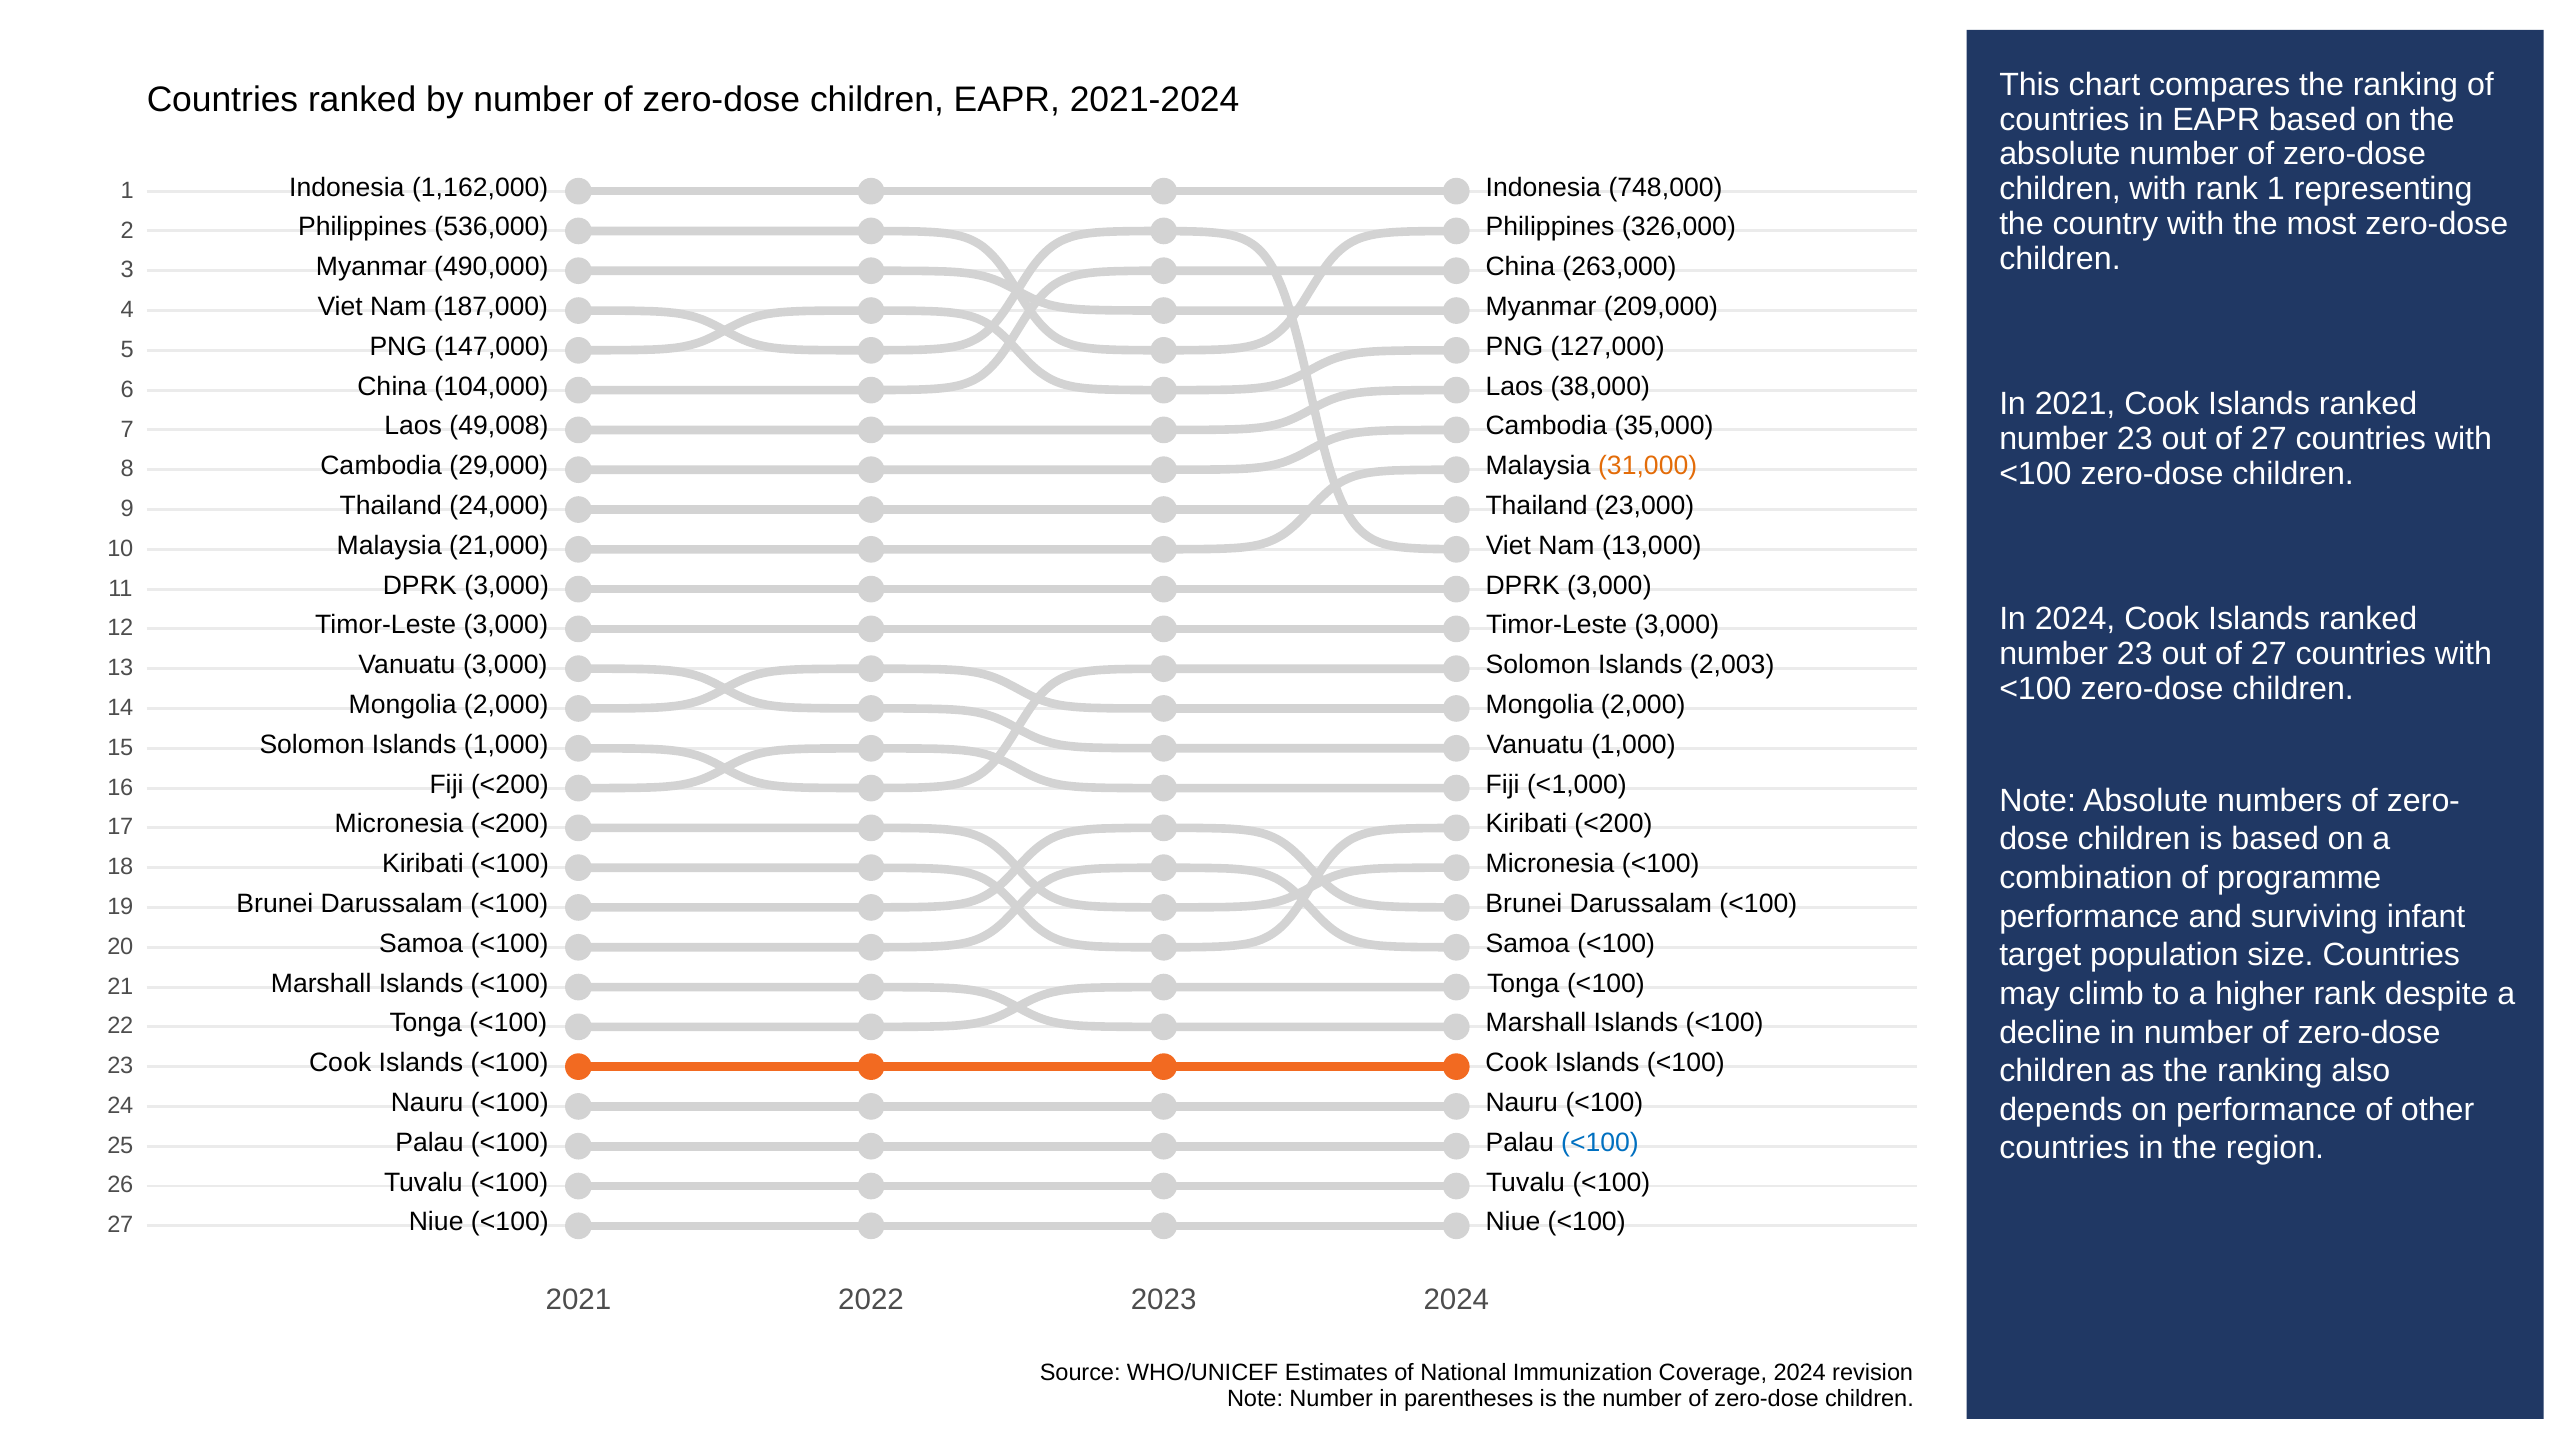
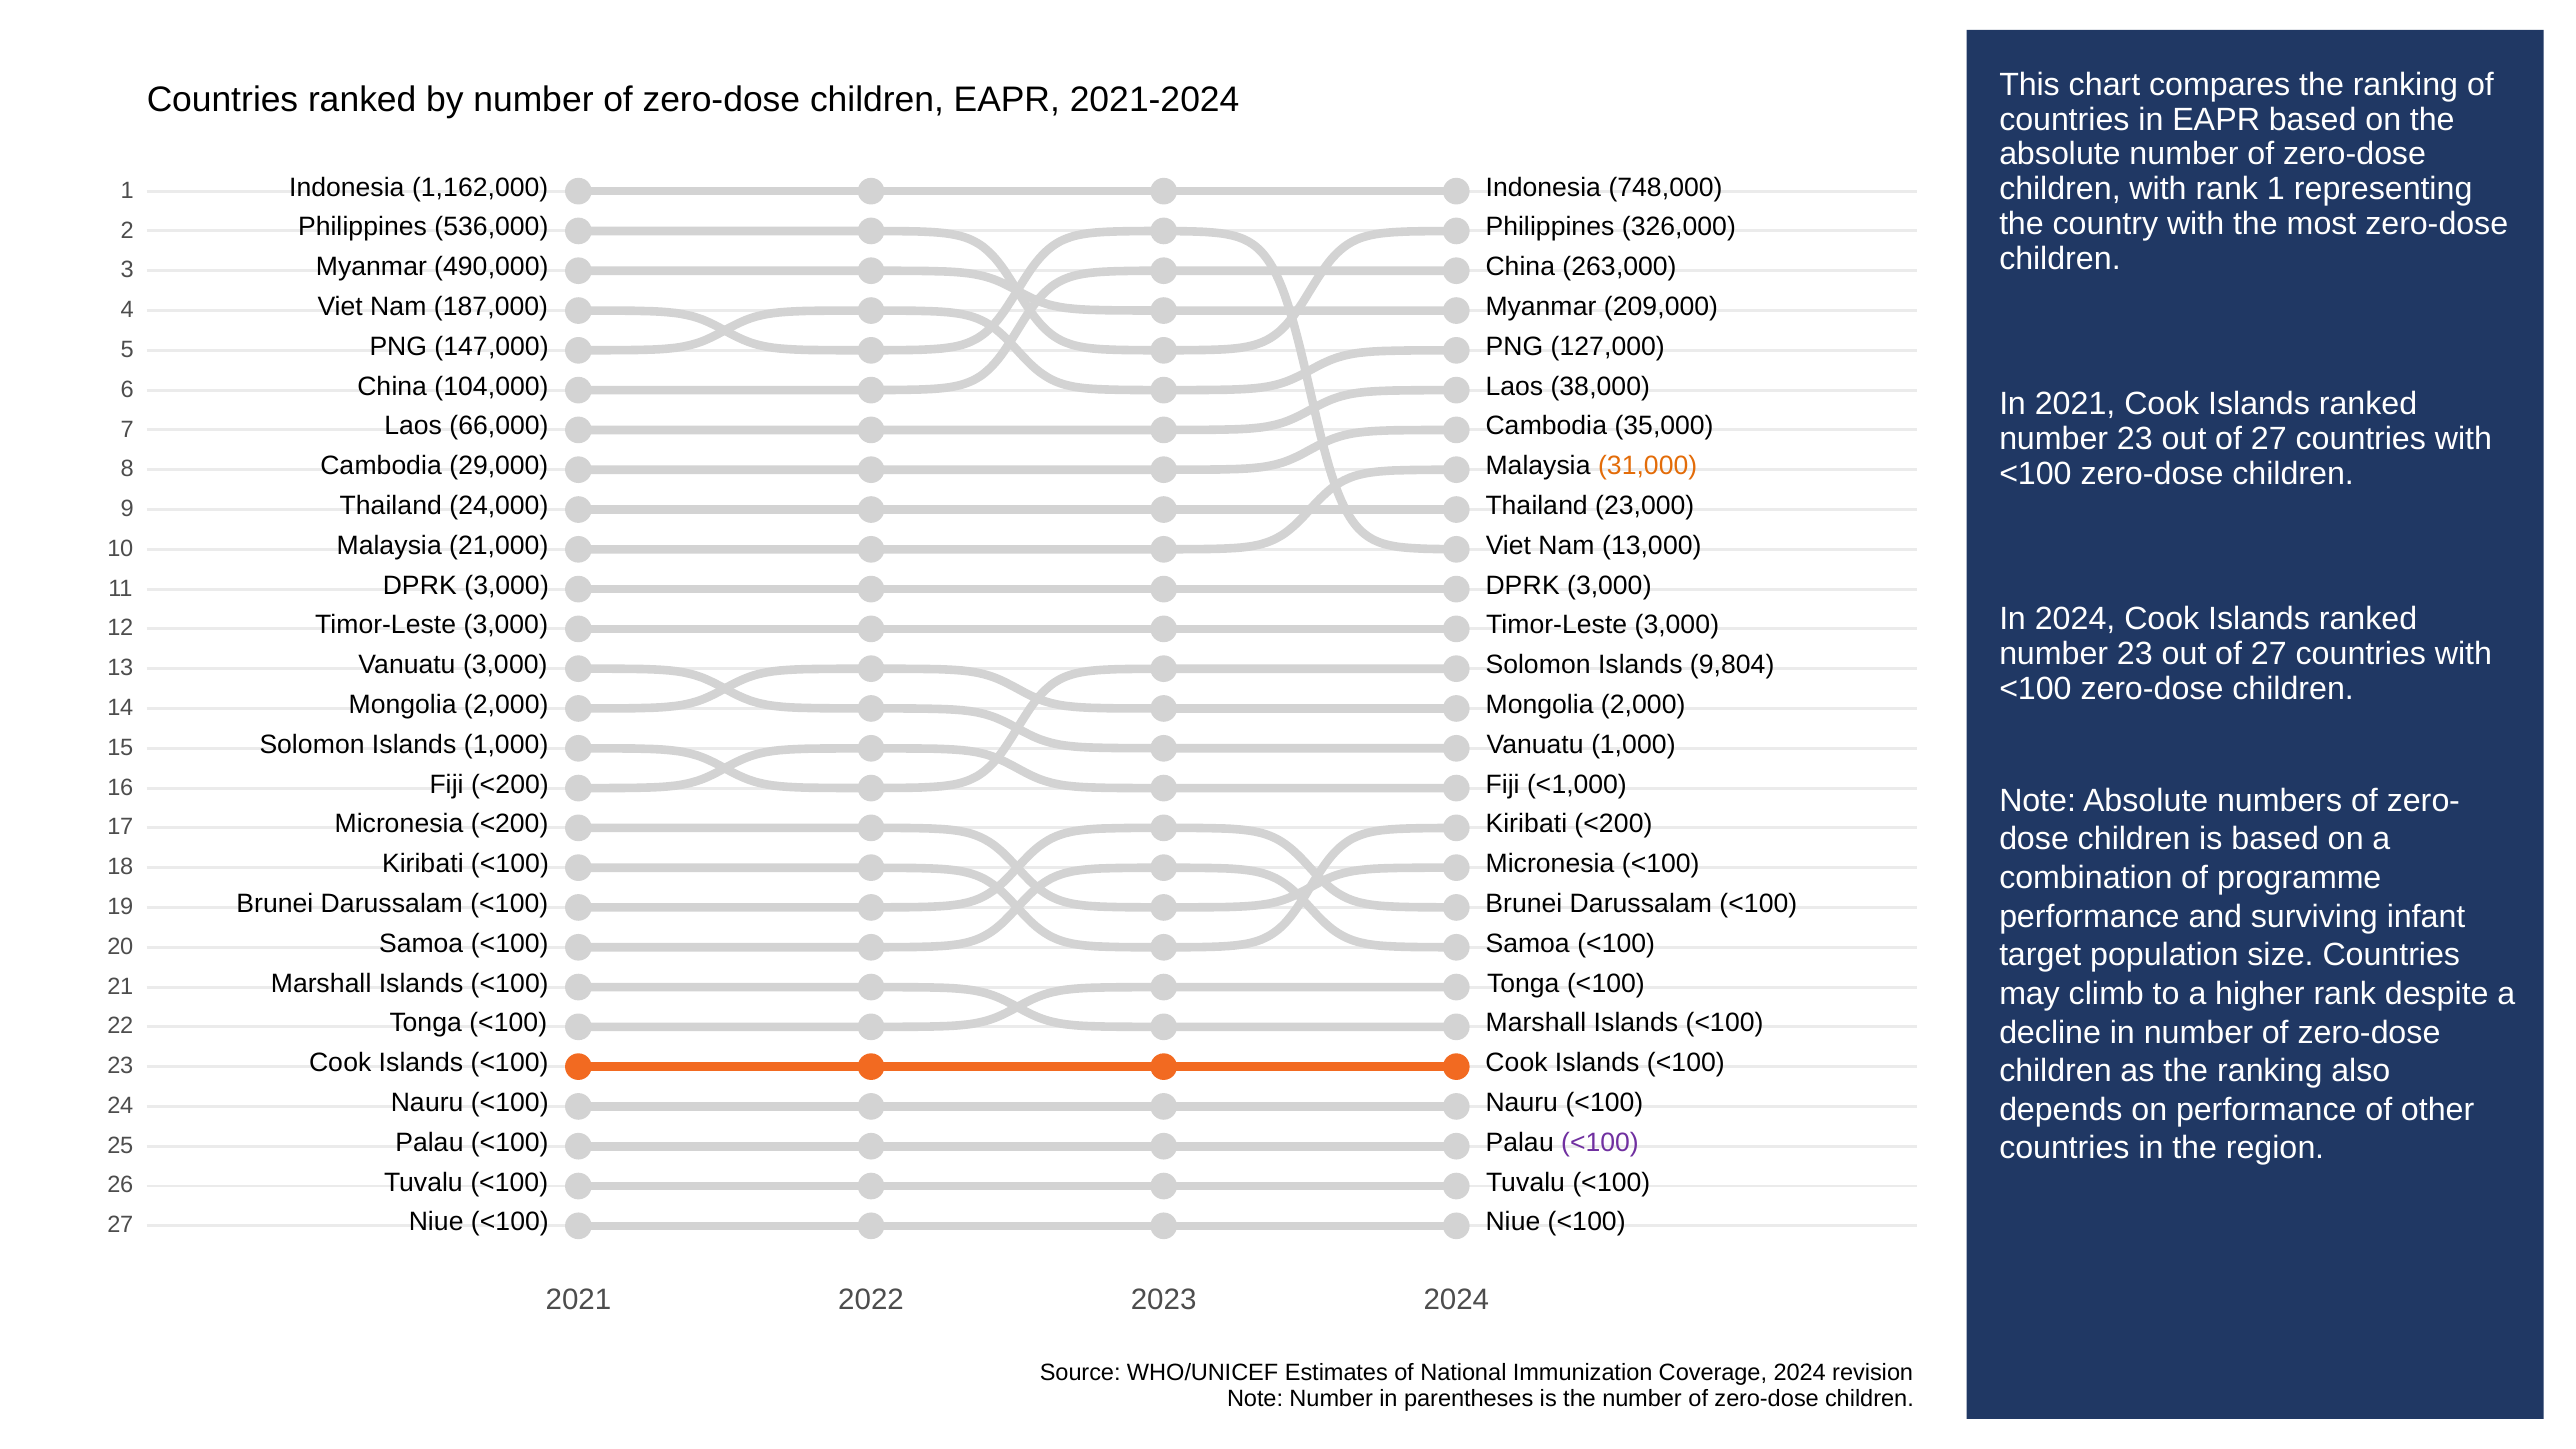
49,008: 49,008 -> 66,000 (499, 426)
2,003: 2,003 -> 9,804 (1732, 665)
<100 colour: blue -> purple (1600, 1143)
